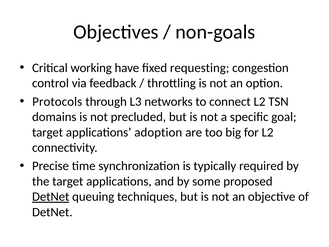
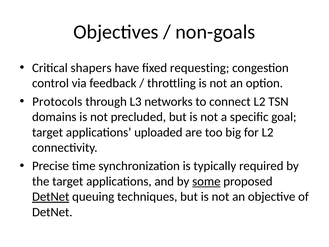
working: working -> shapers (91, 68)
adoption: adoption -> uploaded (158, 132)
some underline: none -> present (206, 181)
